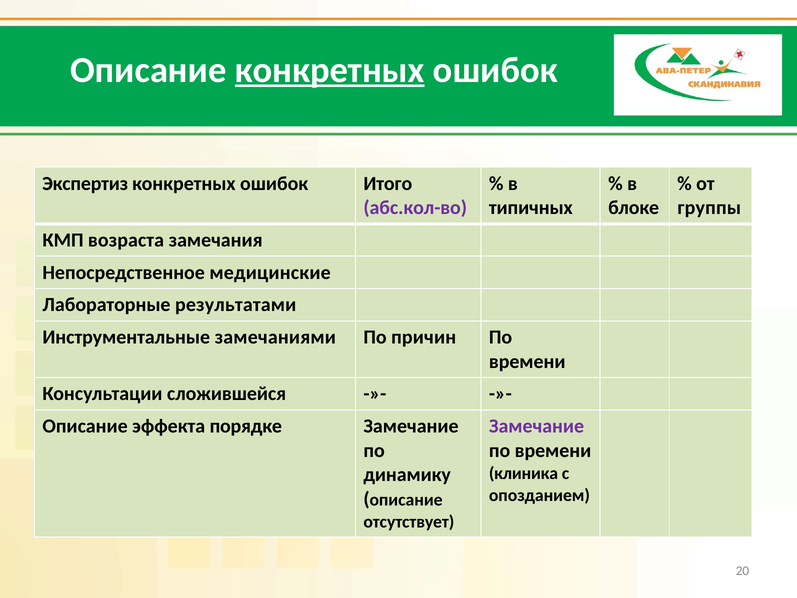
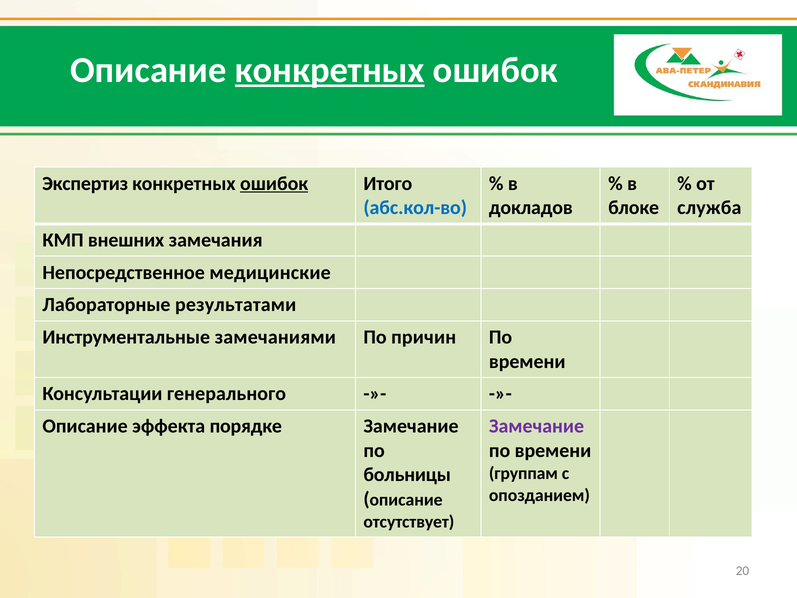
ошибок underline: none -> present (274, 183)
абс.кол-во colour: purple -> blue (415, 208)
типичных: типичных -> докладов (531, 208)
группы: группы -> служба (709, 208)
возраста: возраста -> внешних (126, 240)
сложившейся: сложившейся -> генерального (226, 394)
клиника: клиника -> группам (523, 473)
динамику: динамику -> больницы (407, 475)
